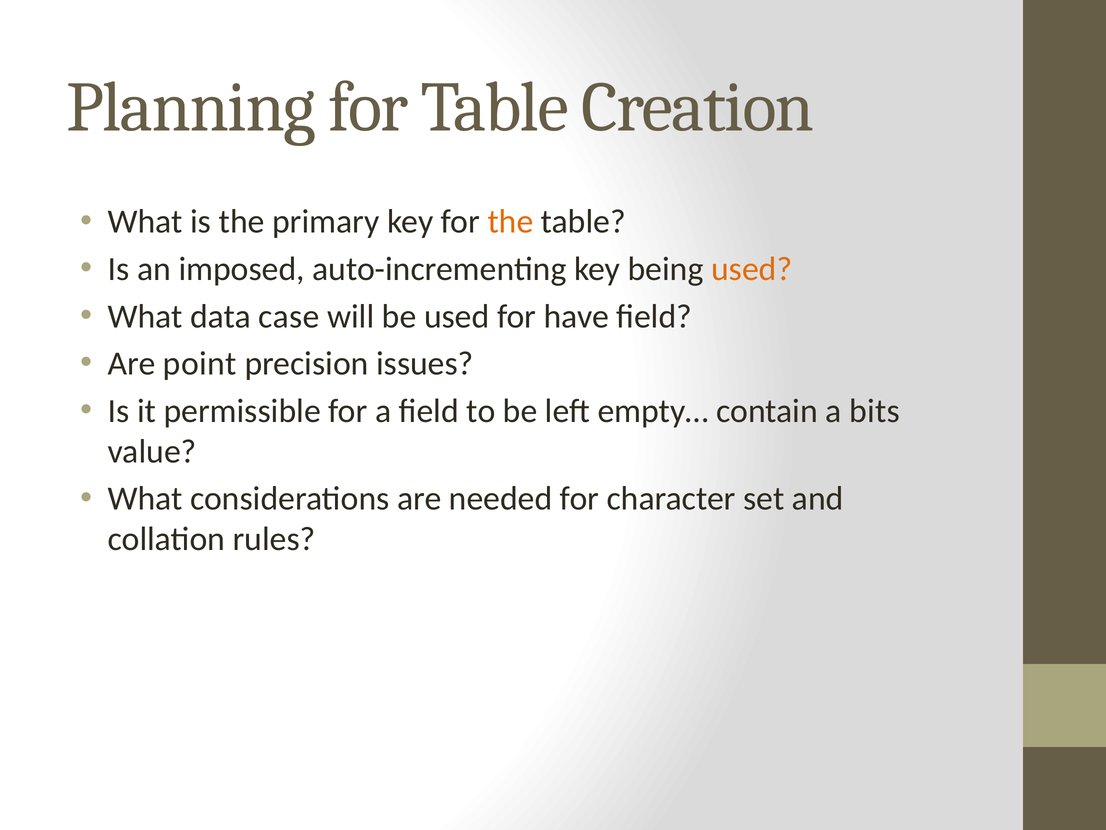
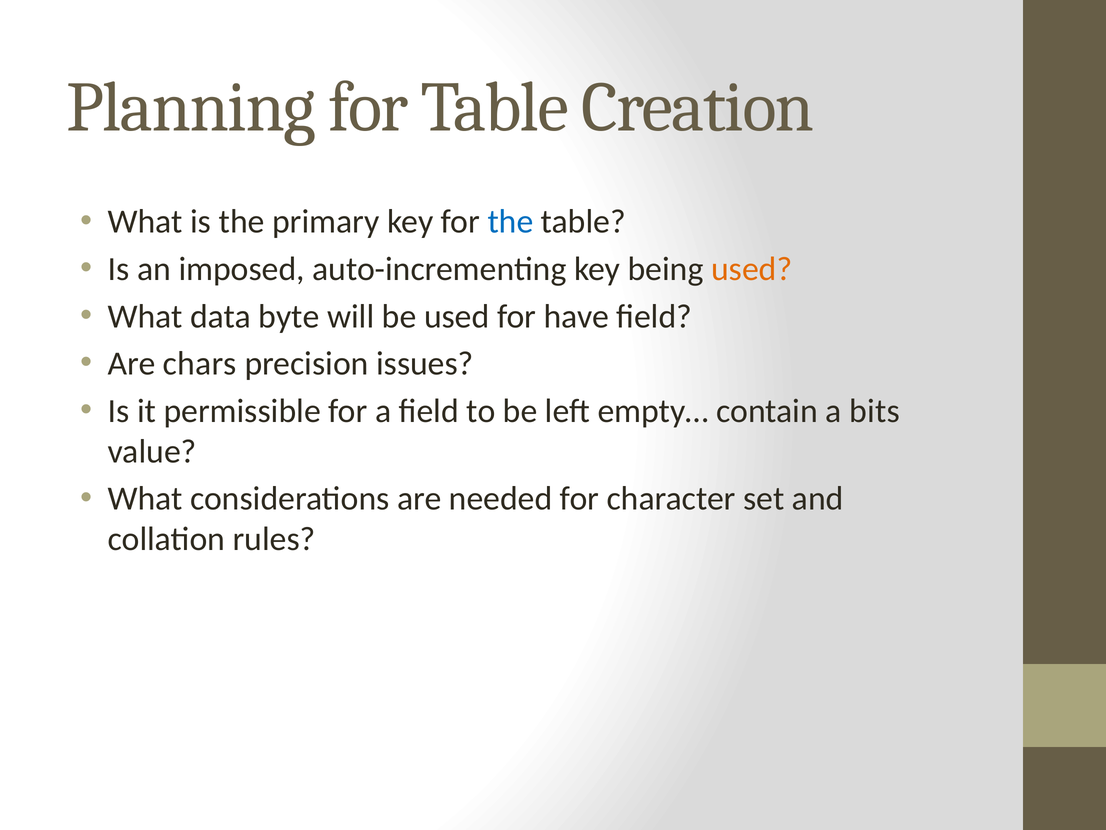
the colour: orange -> blue (510, 222)
case: case -> byte (289, 316)
point: point -> chars (200, 363)
